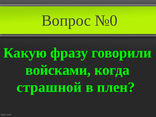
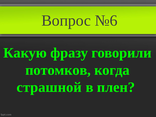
№0: №0 -> №6 (106, 21)
войсками: войсками -> потомков (58, 70)
